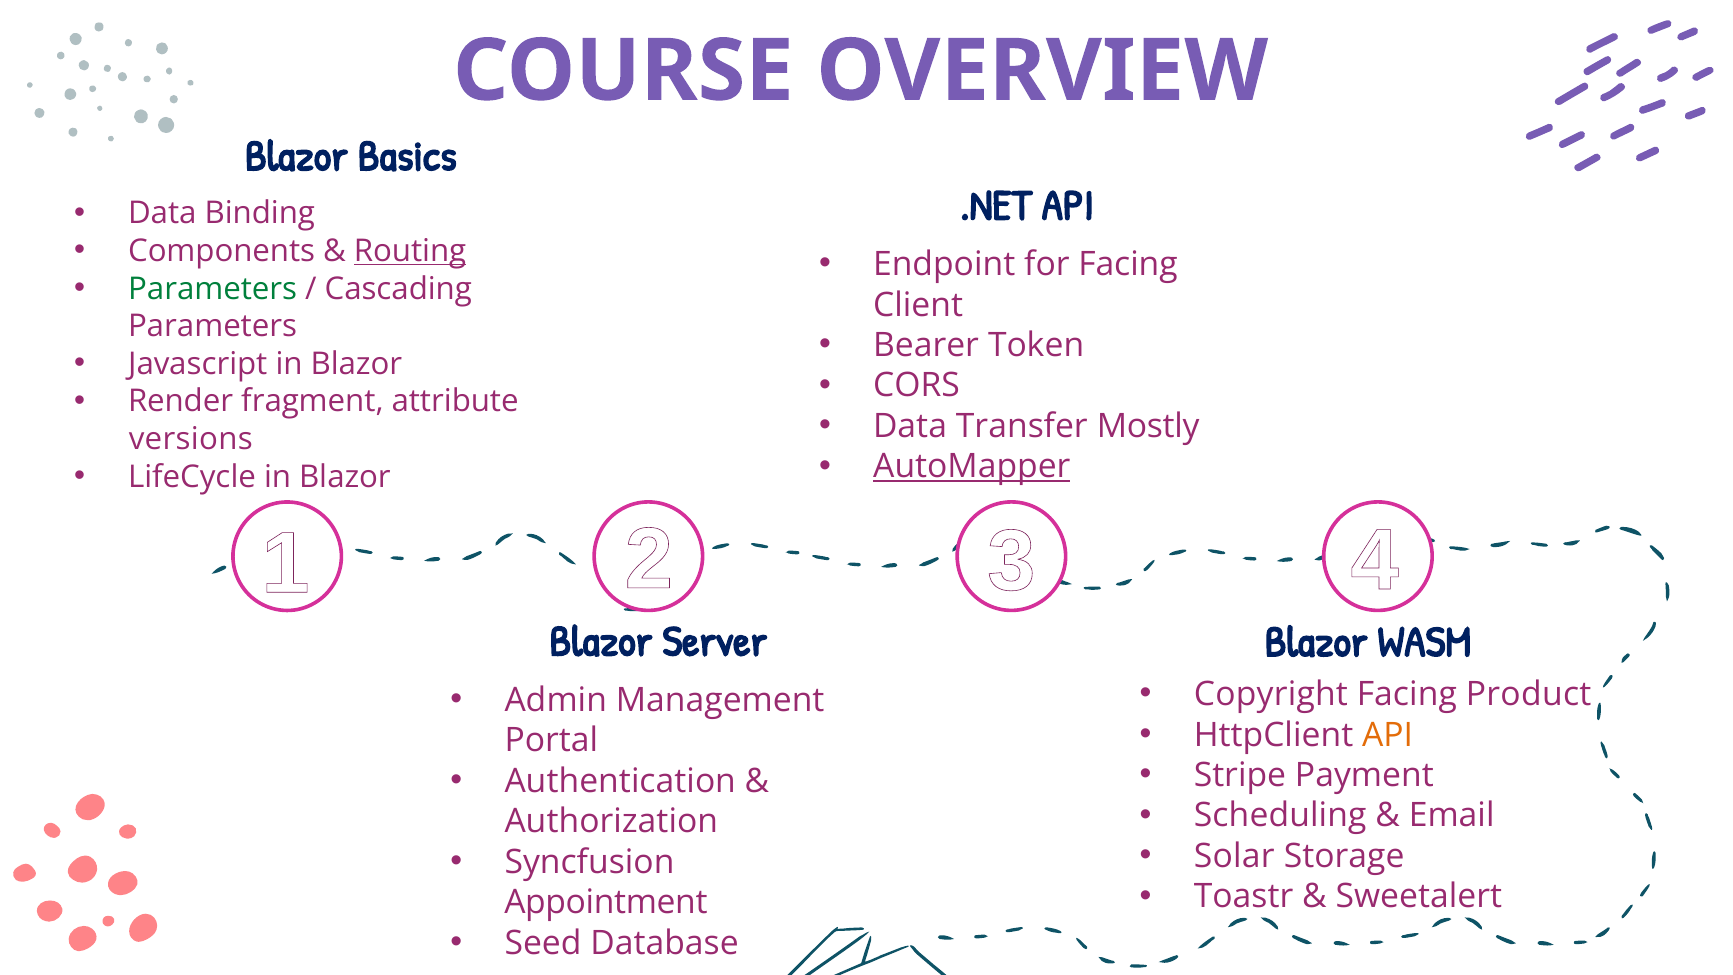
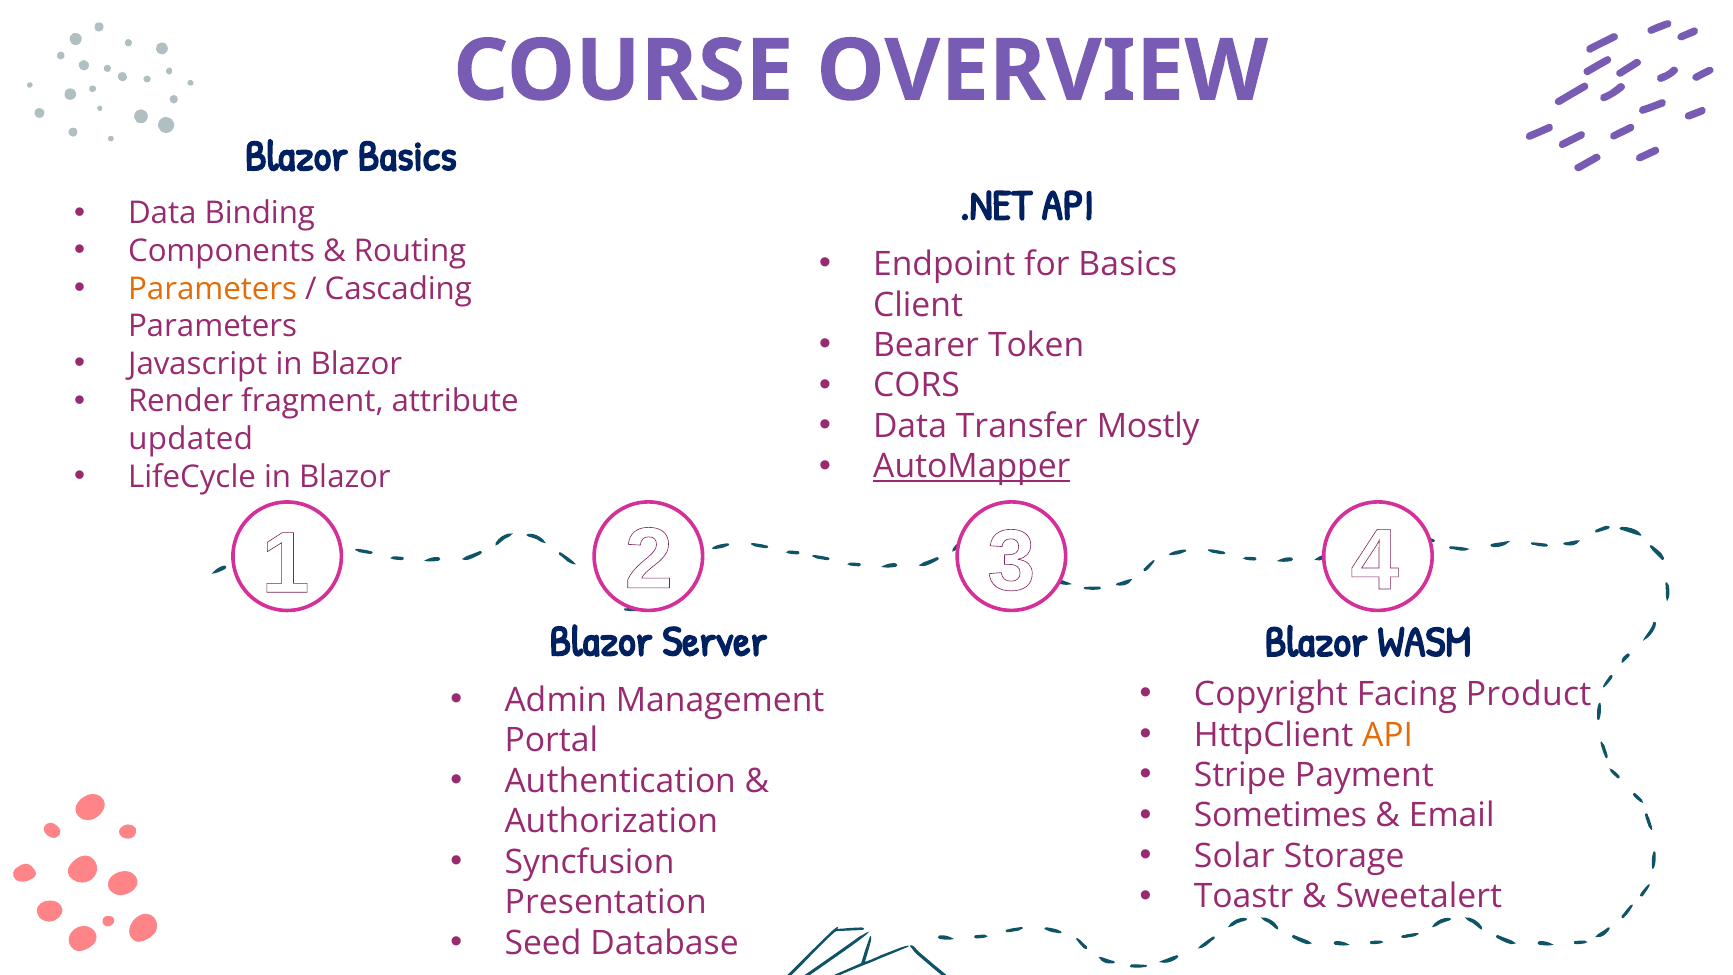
Routing underline: present -> none (410, 251)
for Facing: Facing -> Basics (1128, 264)
Parameters colour: green -> orange (213, 289)
versions: versions -> updated (191, 439)
Scheduling: Scheduling -> Sometimes (1280, 816)
Appointment: Appointment -> Presentation (606, 903)
